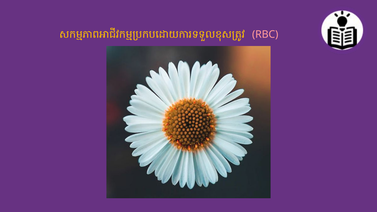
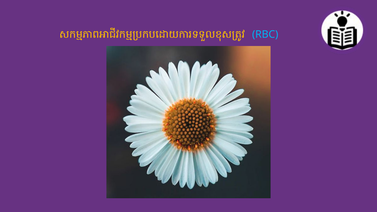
RBC colour: pink -> light blue (265, 35)
